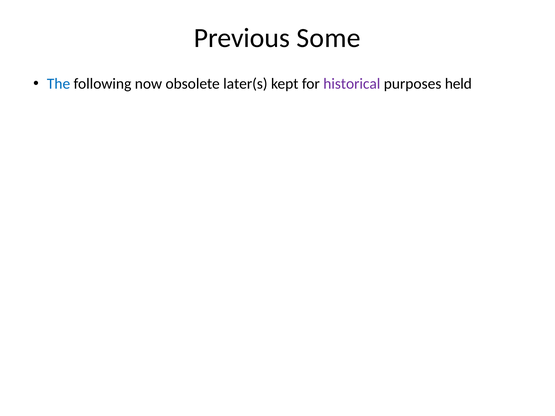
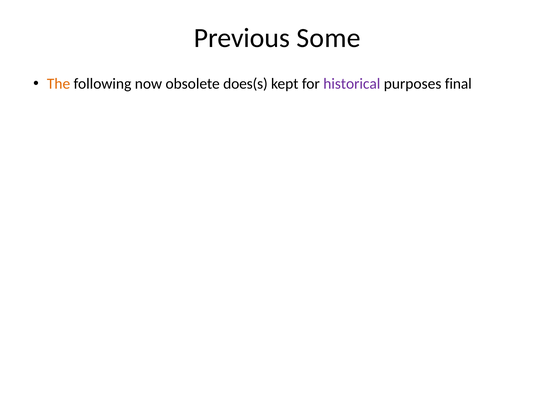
The colour: blue -> orange (59, 84)
later(s: later(s -> does(s (245, 84)
held: held -> final (458, 84)
